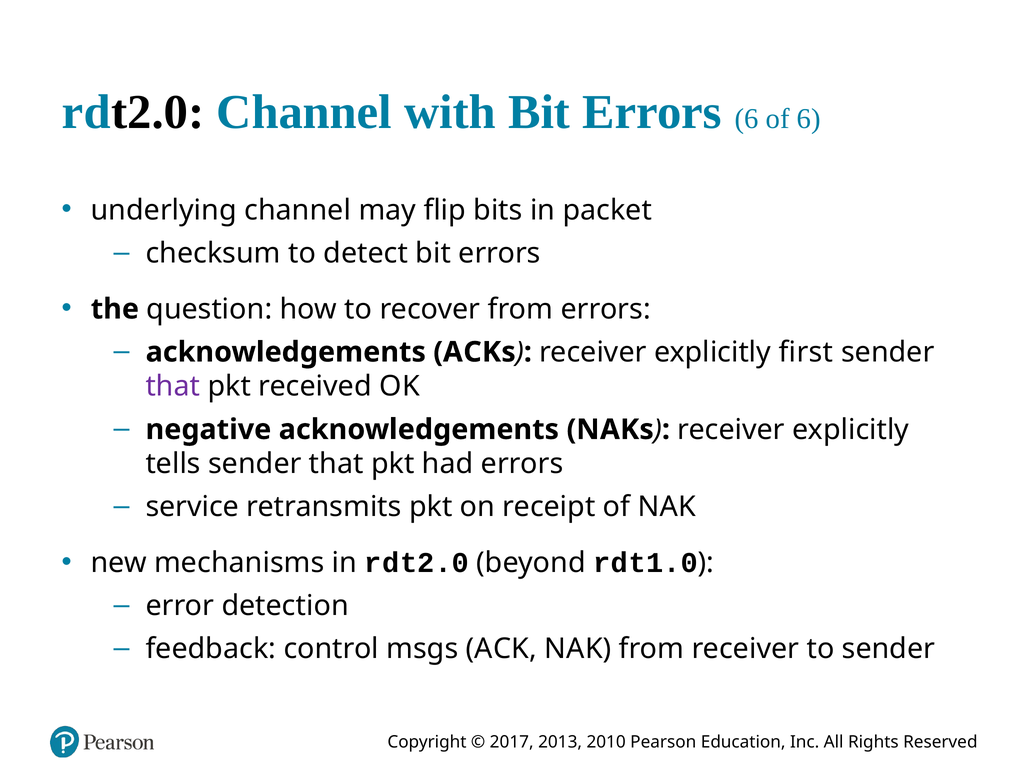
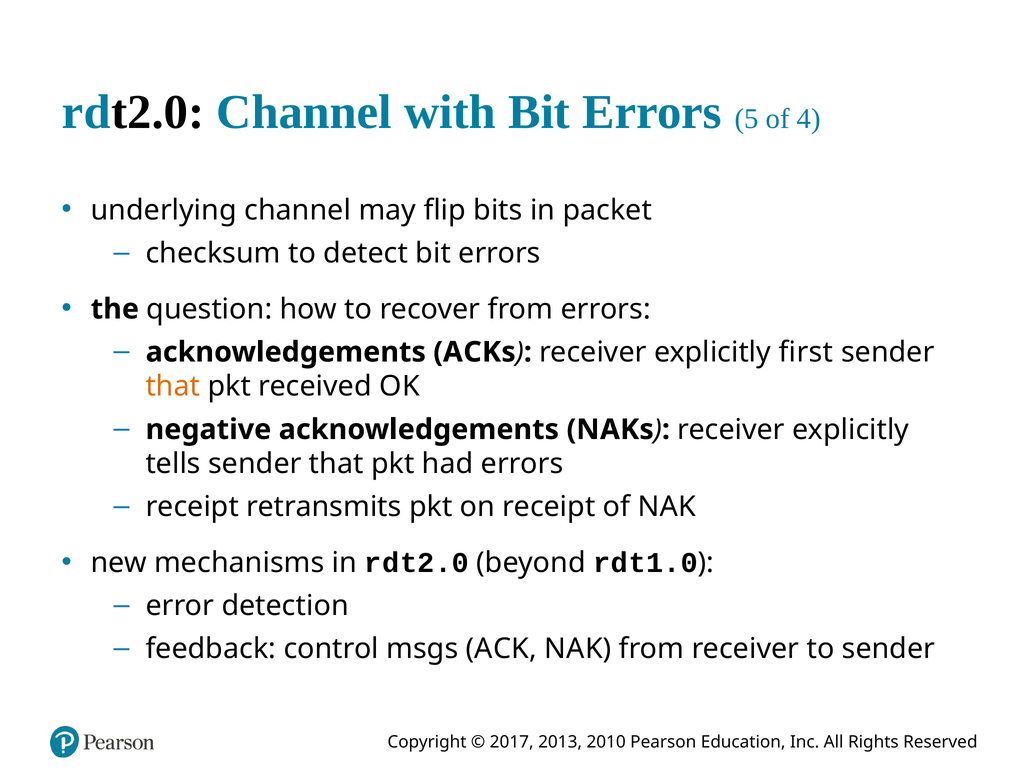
Errors 6: 6 -> 5 (747, 119)
of 6: 6 -> 4 (809, 119)
that colour: purple -> orange (173, 387)
service: service -> receipt (192, 507)
